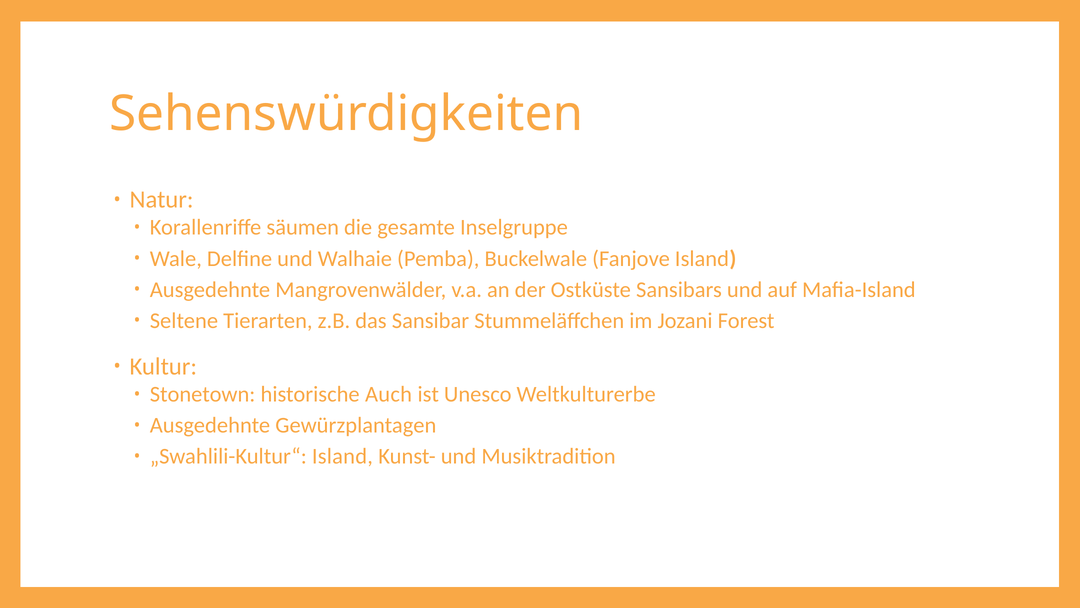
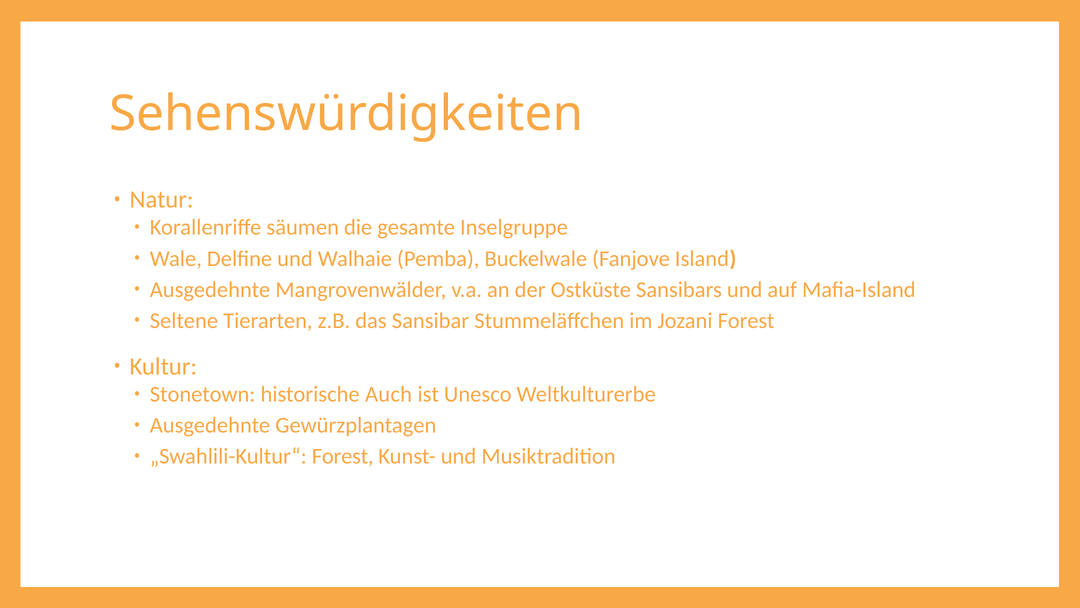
„Swahlili-Kultur“ Island: Island -> Forest (343, 456)
